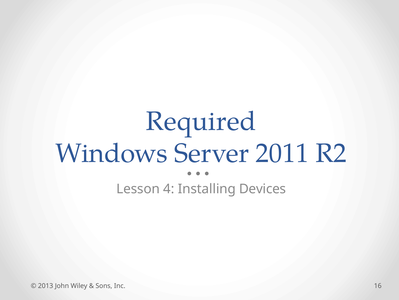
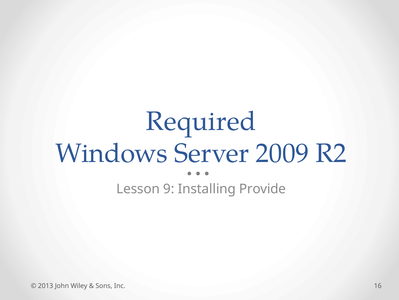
2011: 2011 -> 2009 (282, 153)
4: 4 -> 9 (169, 188)
Devices: Devices -> Provide (263, 188)
